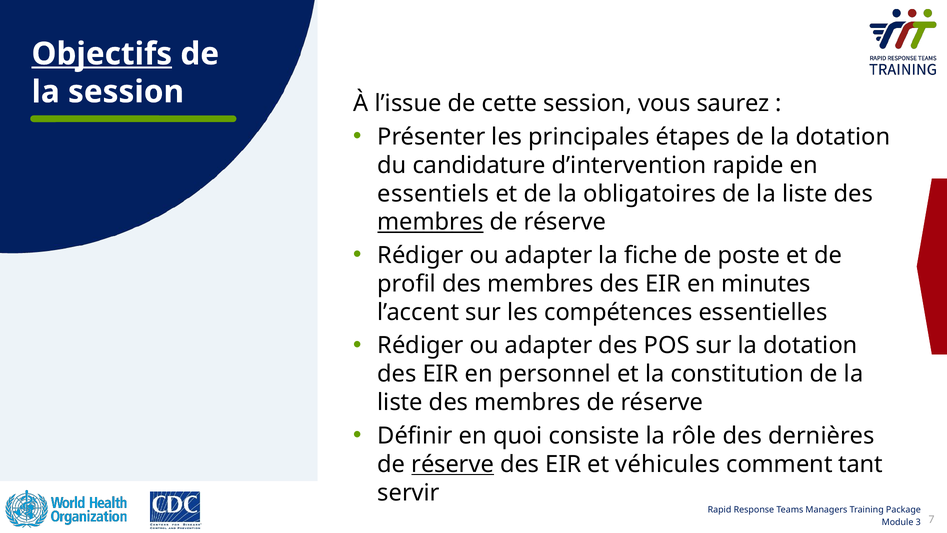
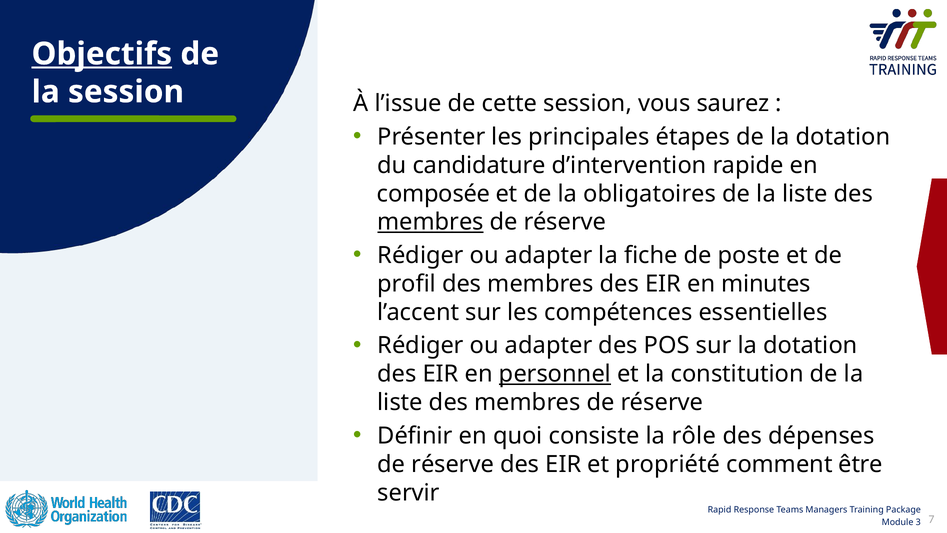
essentiels: essentiels -> composée (434, 194)
personnel underline: none -> present (555, 374)
dernières: dernières -> dépenses (821, 436)
réserve underline: present -> none (453, 464)
véhicules: véhicules -> propriété (668, 464)
tant: tant -> être (861, 464)
